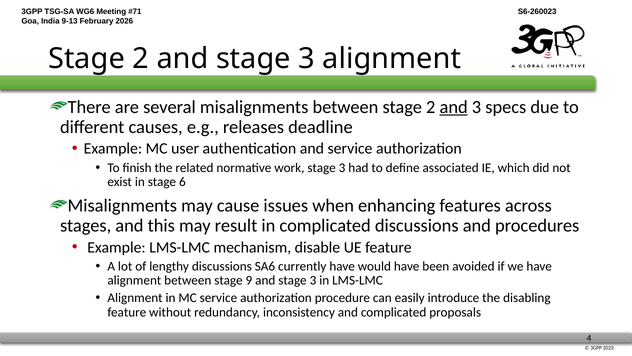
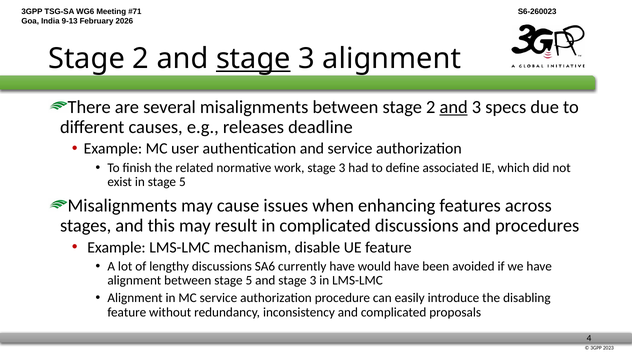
stage underline: none -> present (253, 59)
in stage 6: 6 -> 5 (182, 182)
between stage 9: 9 -> 5 (249, 280)
